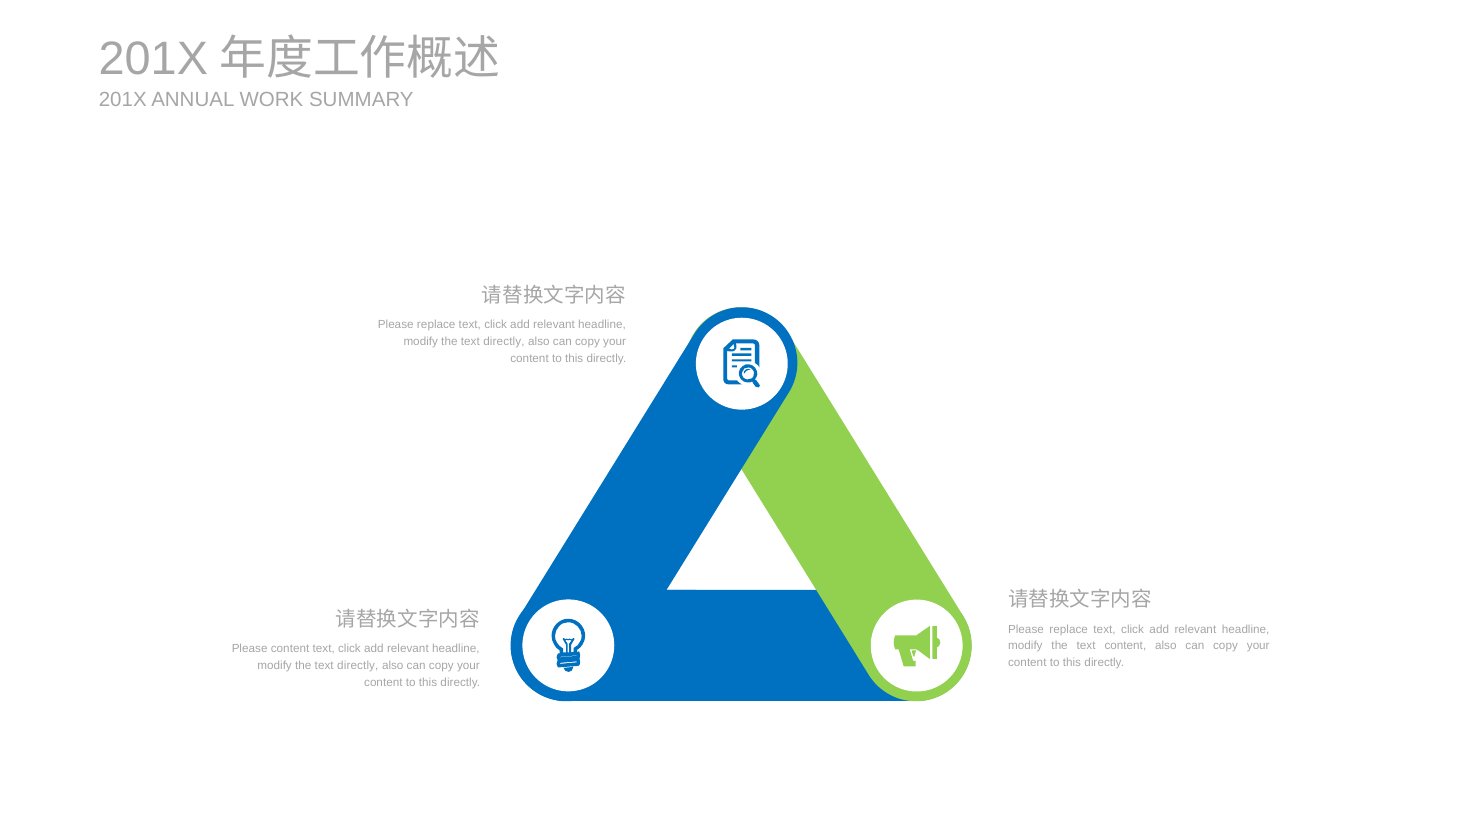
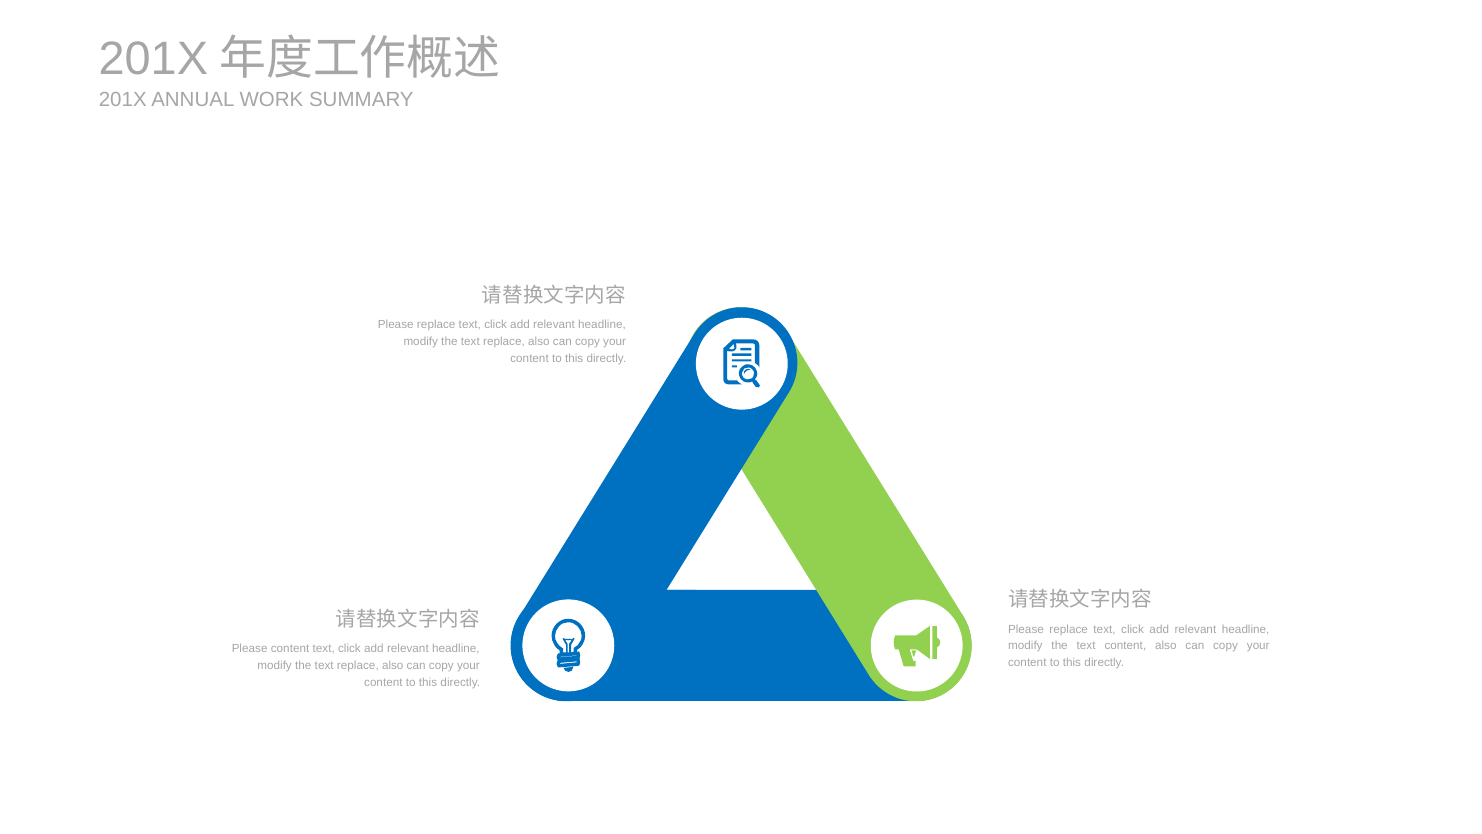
directly: directly -> replace (504, 341)
directly: directly -> replace (358, 665)
